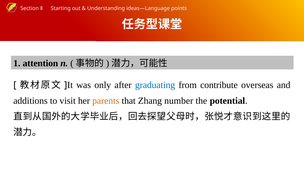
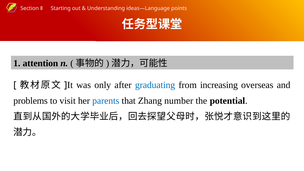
contribute: contribute -> increasing (219, 85)
additions: additions -> problems (31, 101)
parents colour: orange -> blue (106, 101)
